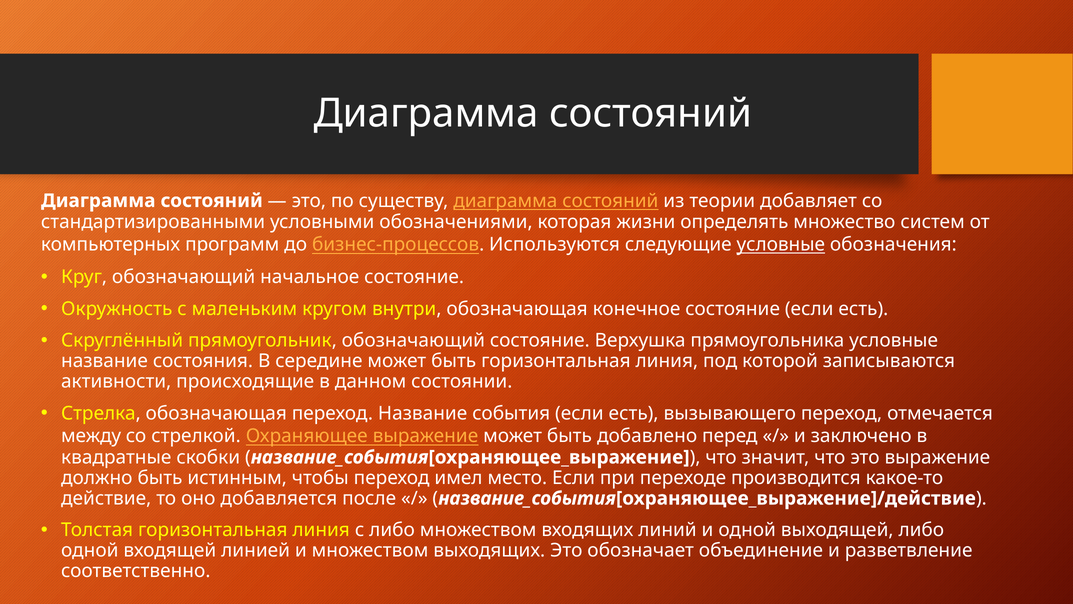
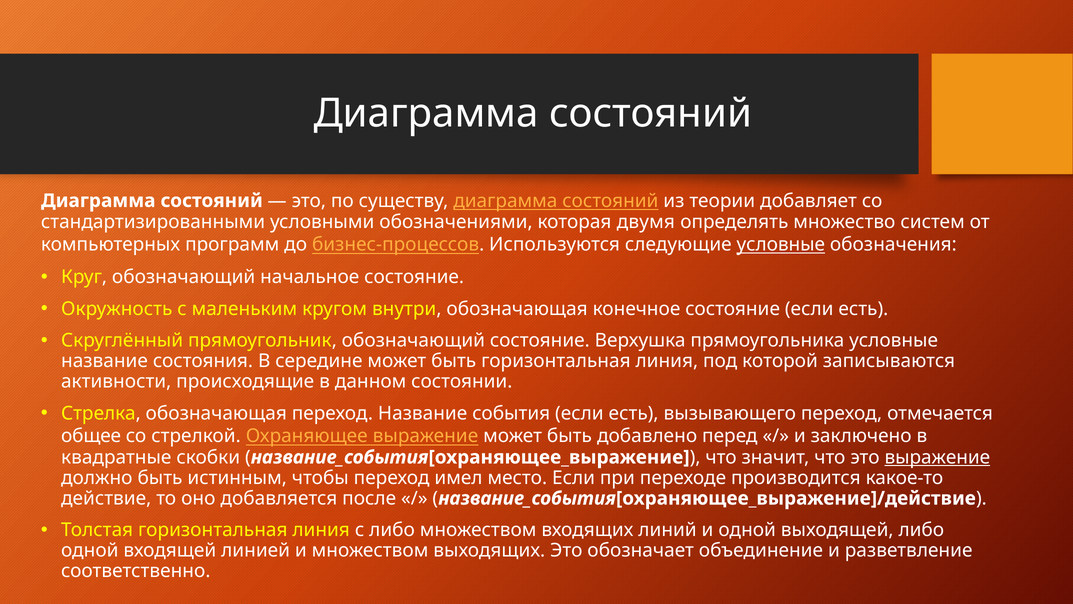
жизни: жизни -> двумя (646, 222)
между: между -> общее (91, 436)
выражение underline: none -> present (937, 457)
